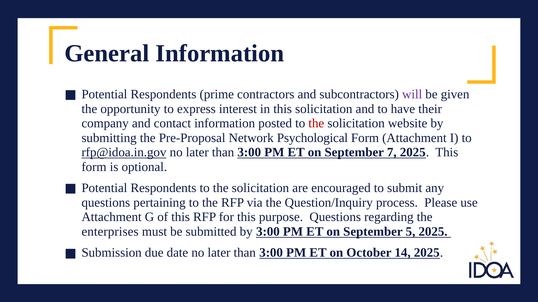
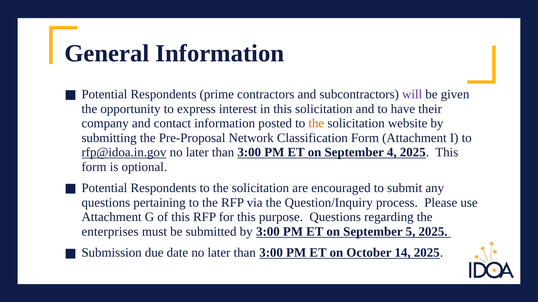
the colour: red -> orange (316, 124)
Psychological: Psychological -> Classification (312, 138)
7: 7 -> 4 (392, 153)
